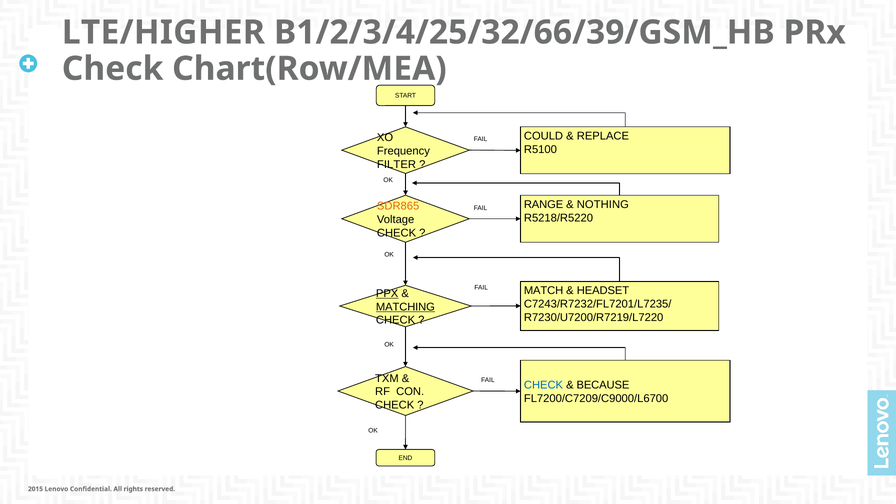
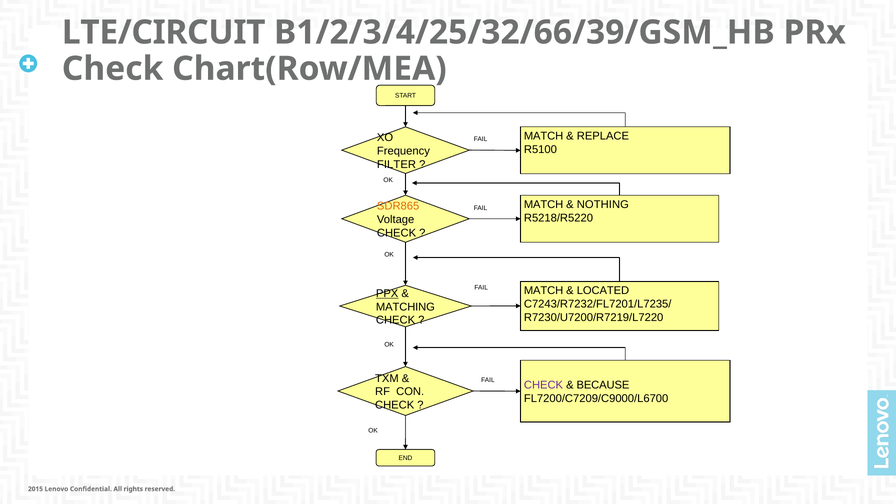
LTE/HIGHER: LTE/HIGHER -> LTE/CIRCUIT (164, 32)
COULD: COULD -> MATCH (544, 136)
RANGE: RANGE -> MATCH (544, 204)
HEADSET: HEADSET -> LOCATED (603, 291)
MATCHING underline: present -> none (405, 307)
CHECK colour: blue -> purple (544, 385)
